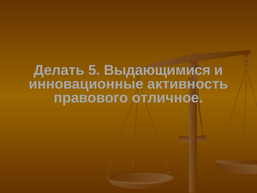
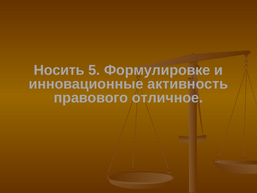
Делать: Делать -> Носить (59, 70)
Выдающимися: Выдающимися -> Формулировке (157, 70)
